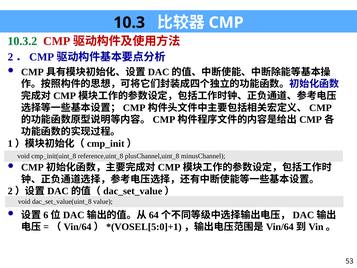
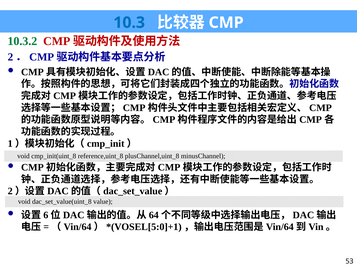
10.3 colour: black -> blue (129, 23)
